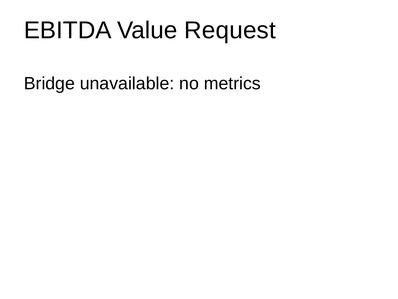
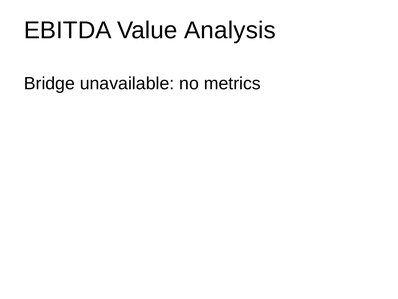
Request: Request -> Analysis (230, 30)
